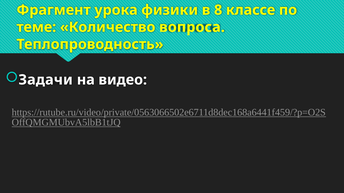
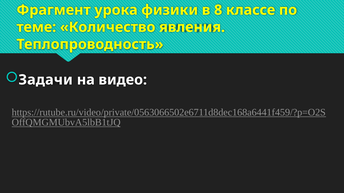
вопроса: вопроса -> явления (192, 27)
